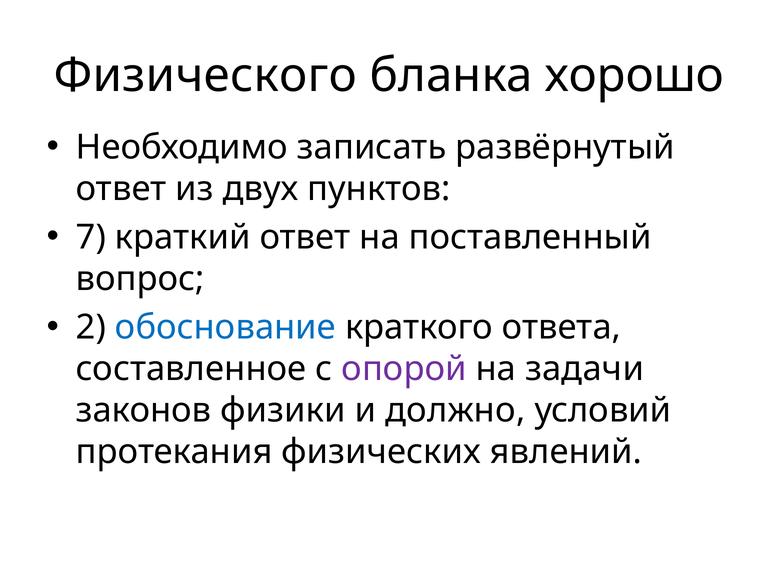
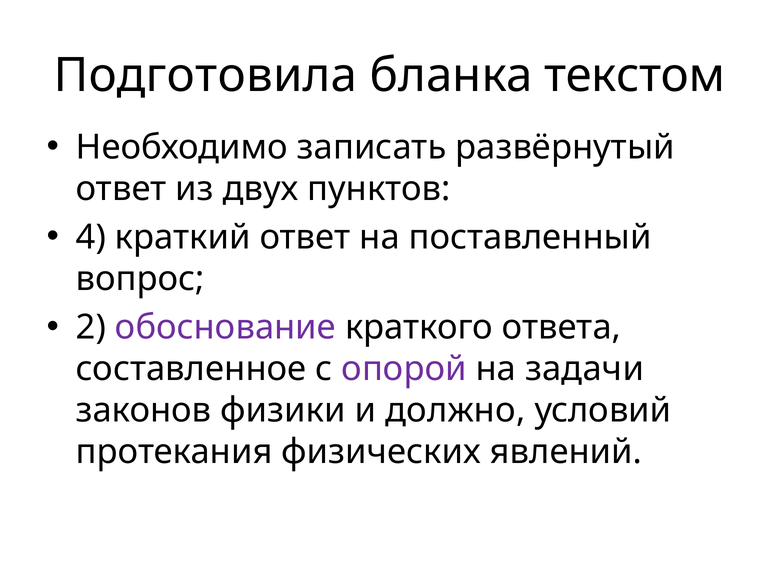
Физического: Физического -> Подготовила (205, 75)
хорошо: хорошо -> текстом (635, 75)
7: 7 -> 4 (91, 237)
обоснование colour: blue -> purple (226, 327)
